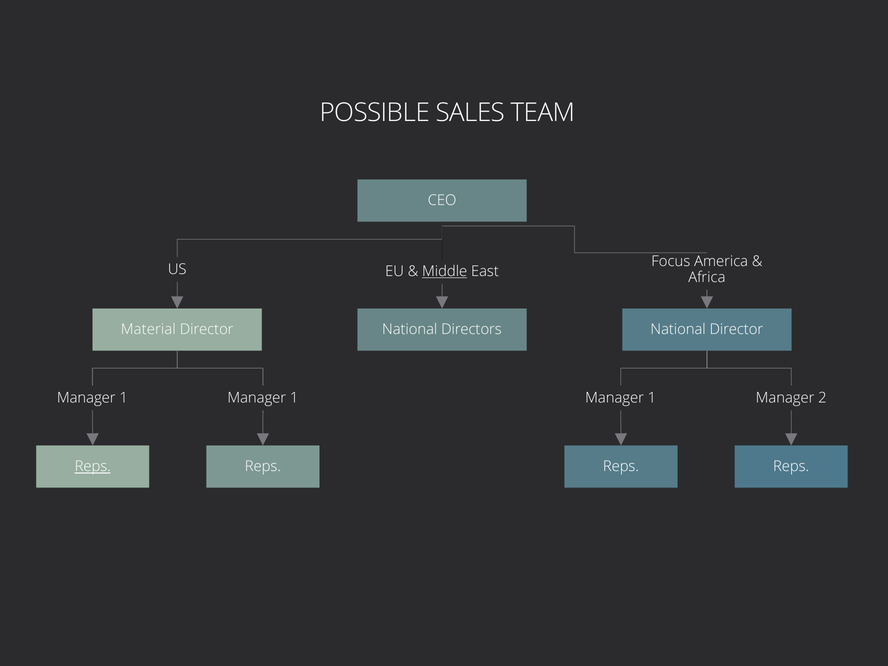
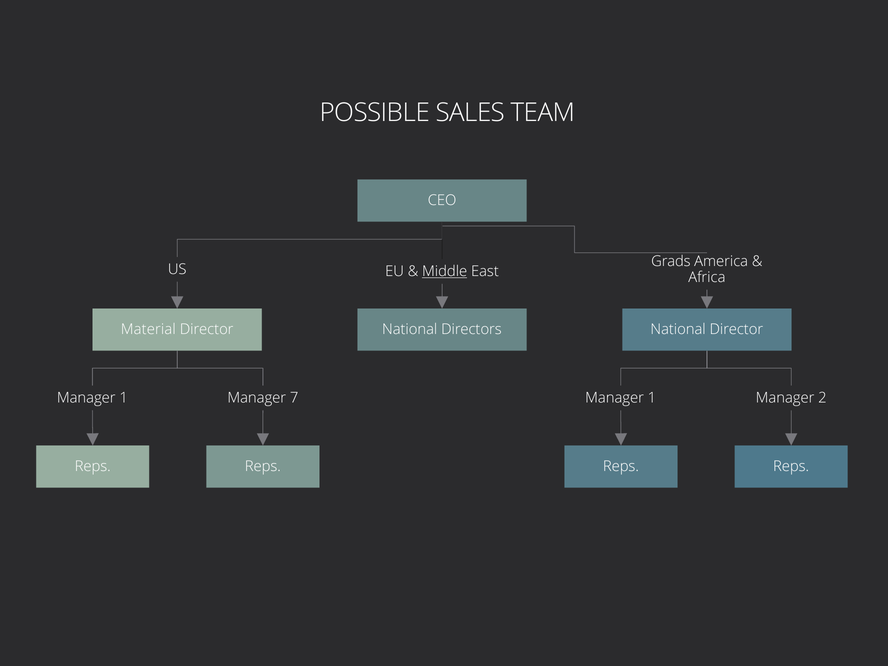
Focus: Focus -> Grads (671, 261)
1 Manager 1: 1 -> 7 (294, 398)
Reps underline: present -> none (93, 466)
